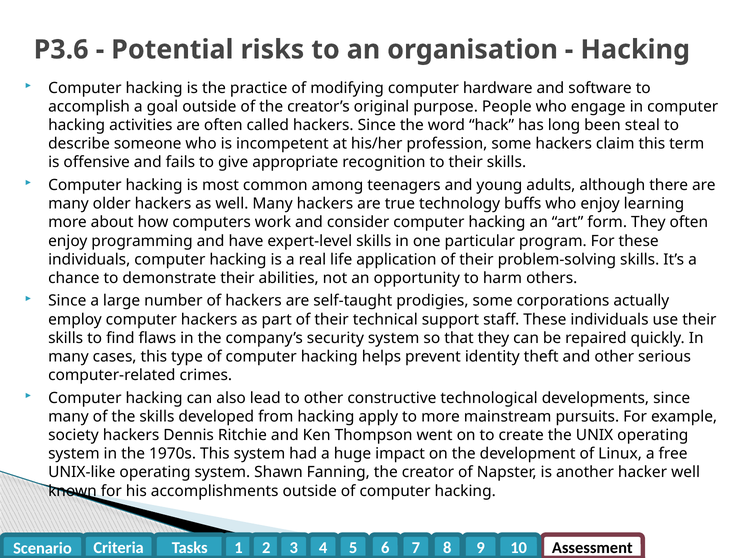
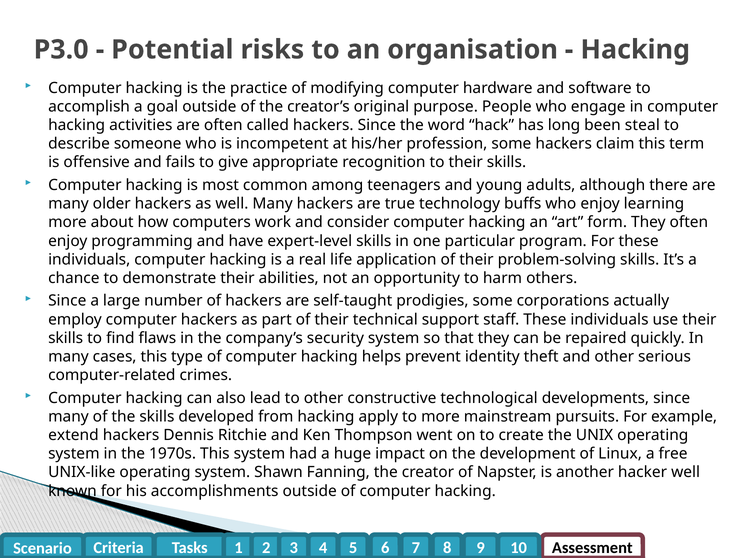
P3.6: P3.6 -> P3.0 (61, 50)
society: society -> extend (73, 435)
